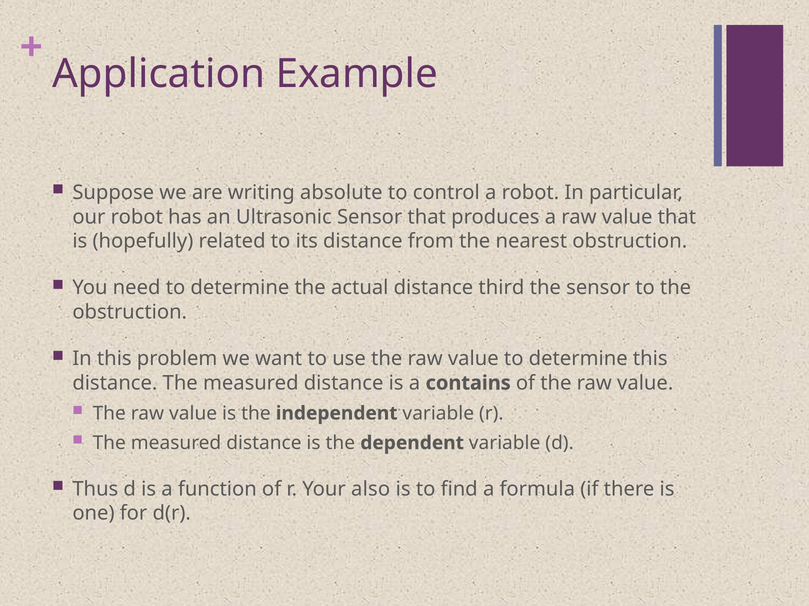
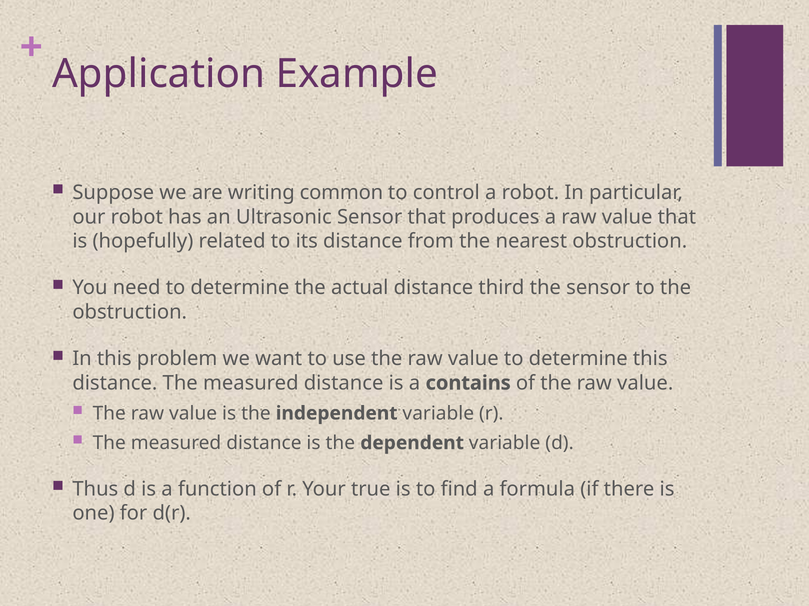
absolute: absolute -> common (341, 193)
also: also -> true (371, 490)
